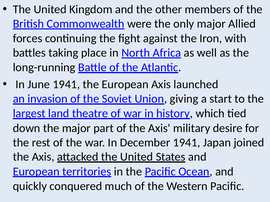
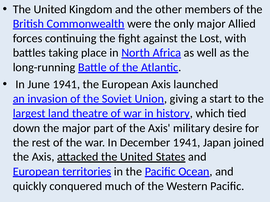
Iron: Iron -> Lost (211, 38)
